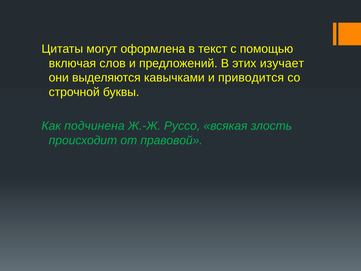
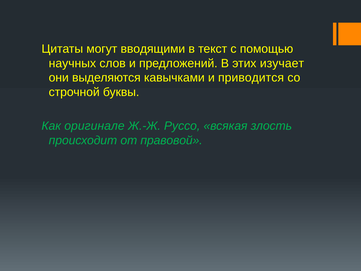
оформлена: оформлена -> вводящими (153, 49)
включая: включая -> научных (72, 63)
подчинена: подчинена -> оригинале (94, 126)
